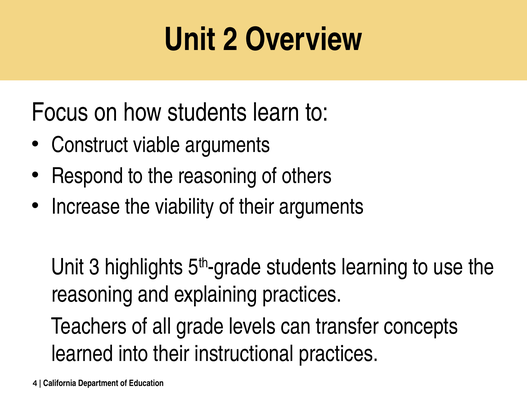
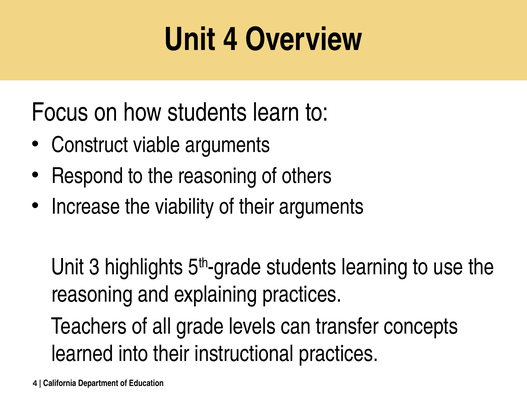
Unit 2: 2 -> 4 (230, 39)
